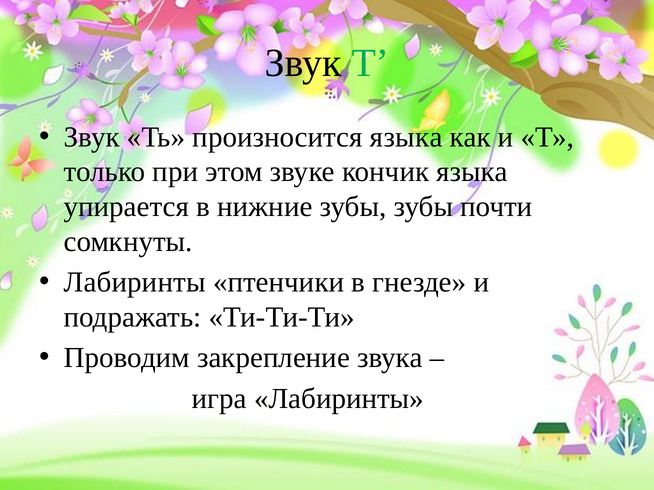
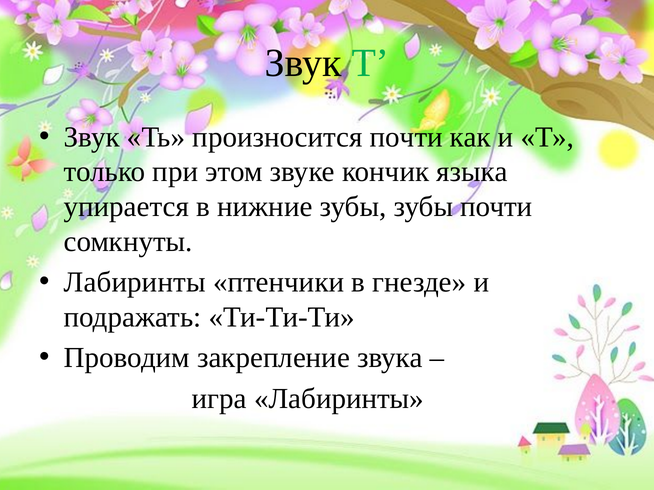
произносится языка: языка -> почти (406, 137)
